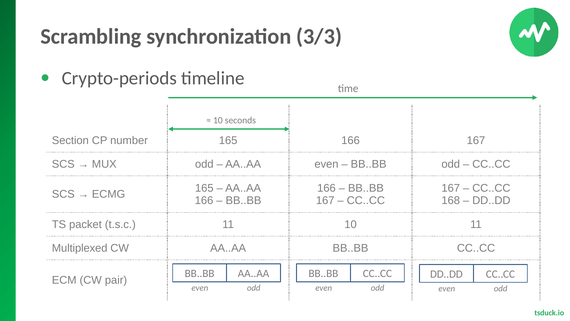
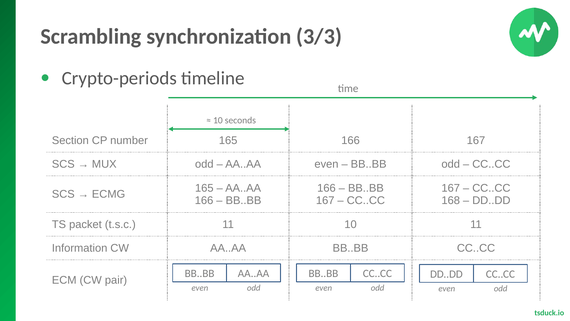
Multiplexed: Multiplexed -> Information (80, 248)
